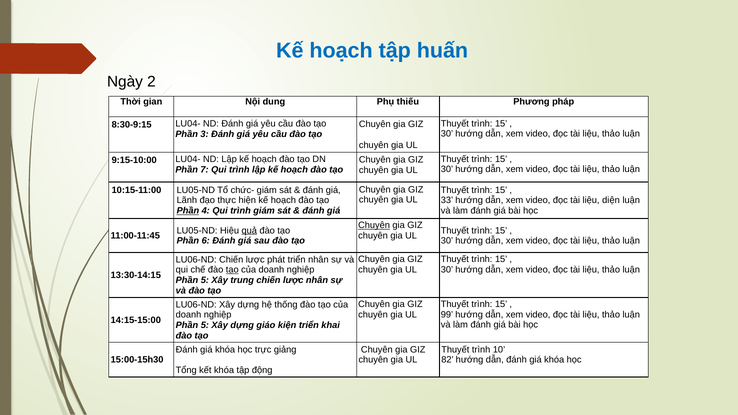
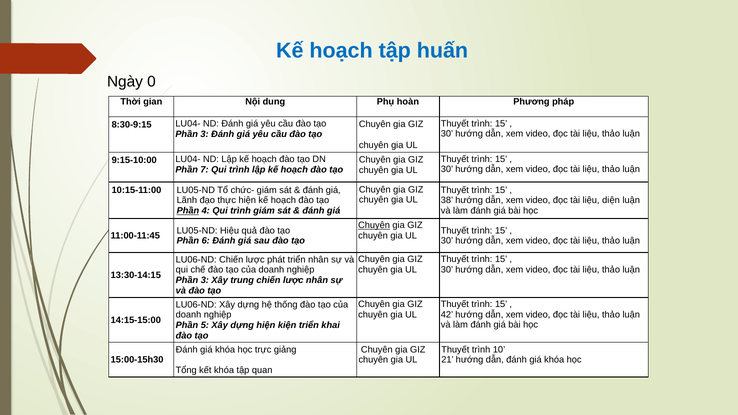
2: 2 -> 0 (151, 82)
thiếu: thiếu -> hoàn (408, 102)
33: 33 -> 38 (447, 200)
quả underline: present -> none (249, 231)
tạo underline: present -> none (232, 270)
5: 5 -> 3 (205, 280)
99: 99 -> 42 (447, 315)
dựng giáo: giáo -> hiện (266, 325)
82: 82 -> 21 (447, 360)
động: động -> quan (262, 370)
